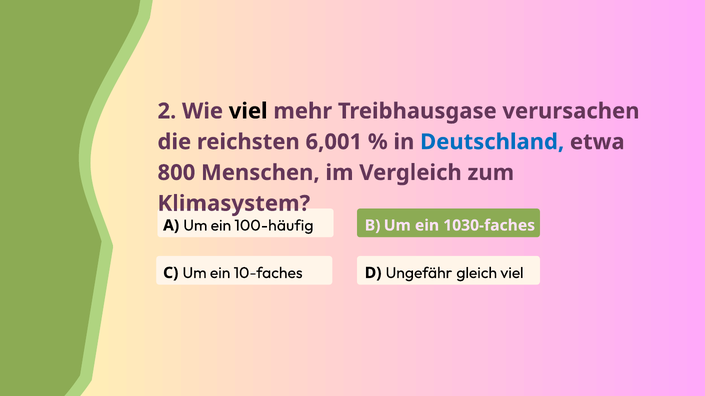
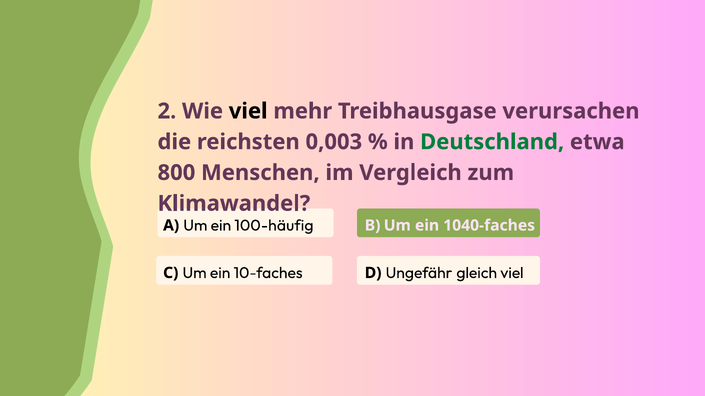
6,001: 6,001 -> 0,003 (334, 142)
Deutschland colour: blue -> green (492, 142)
Klimasystem: Klimasystem -> Klimawandel (234, 204)
1030-faches: 1030-faches -> 1040-faches (489, 226)
